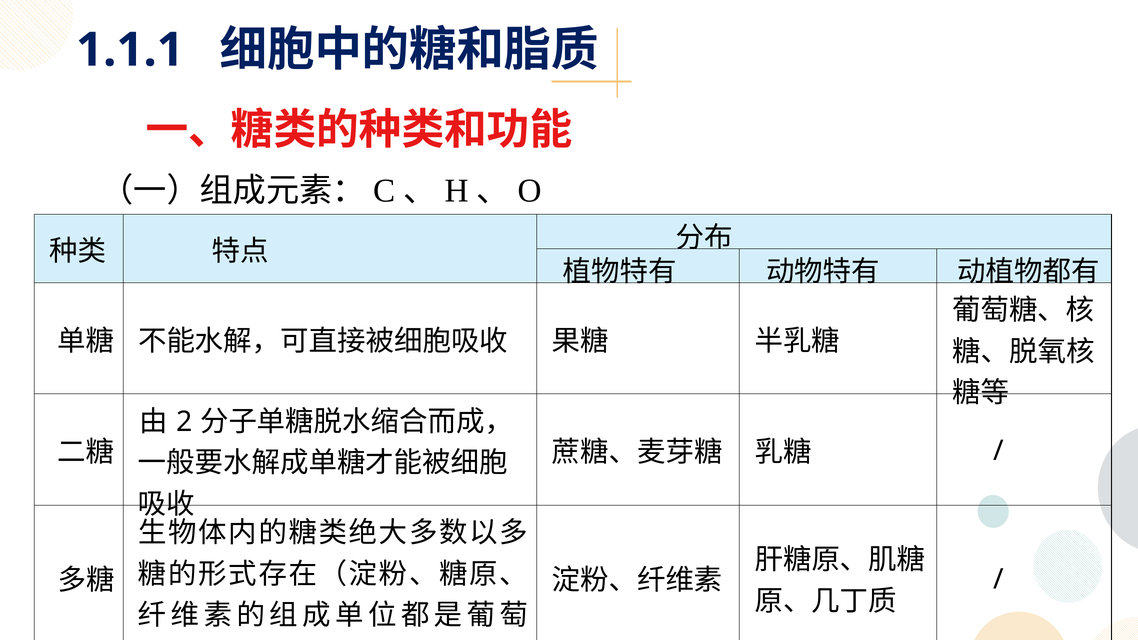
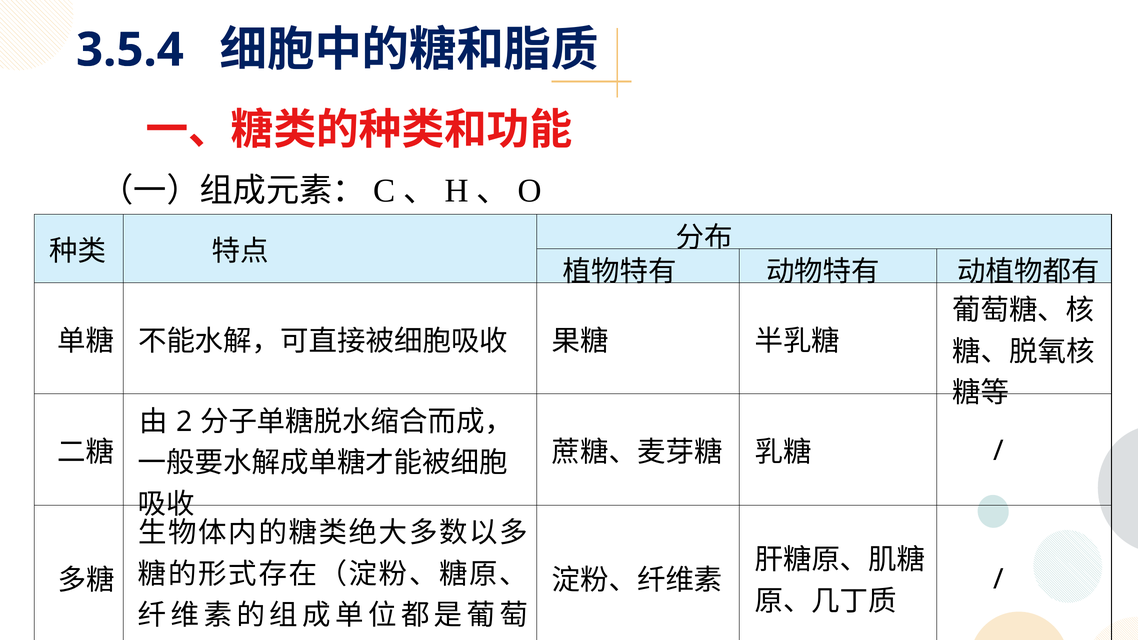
1.1.1: 1.1.1 -> 3.5.4 (130, 50)
